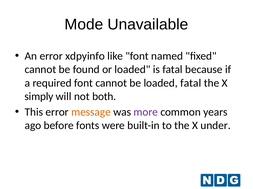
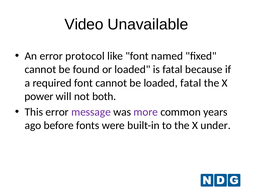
Mode: Mode -> Video (84, 24)
xdpyinfo: xdpyinfo -> protocol (85, 56)
simply: simply -> power (39, 97)
message colour: orange -> purple (91, 112)
